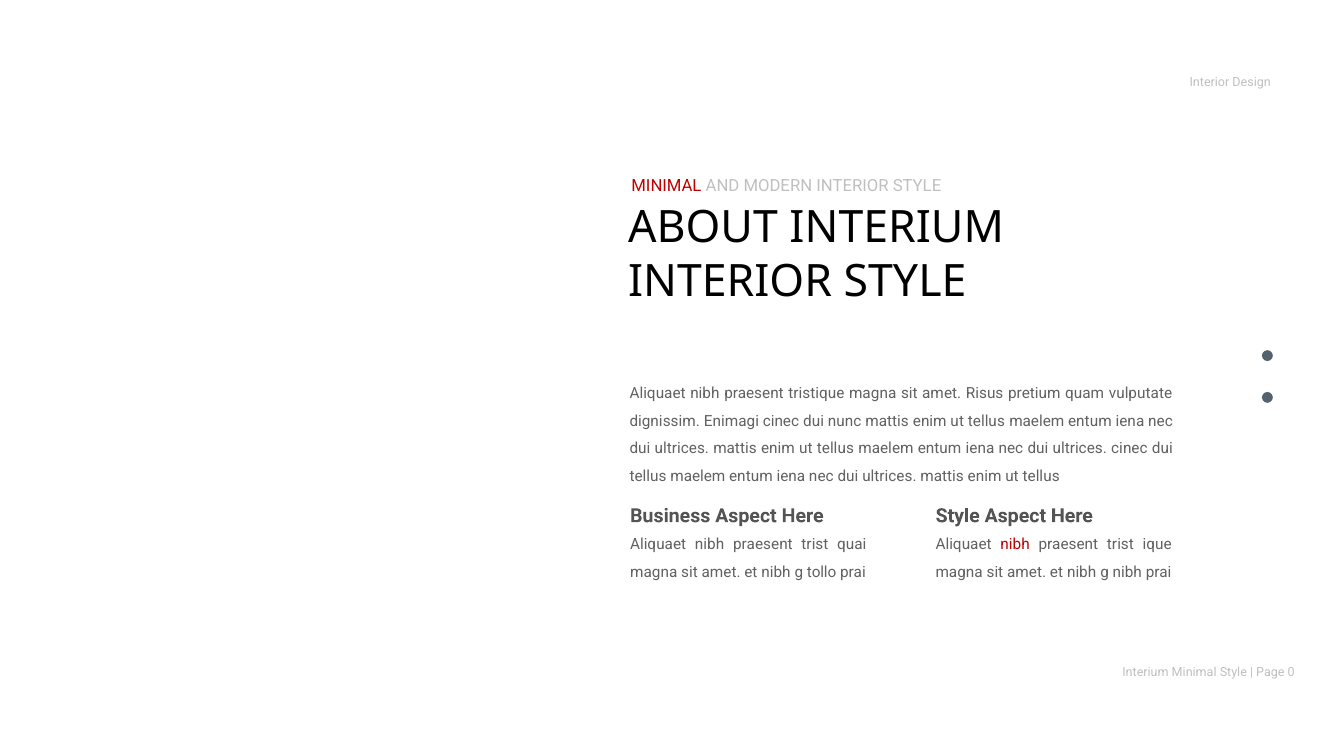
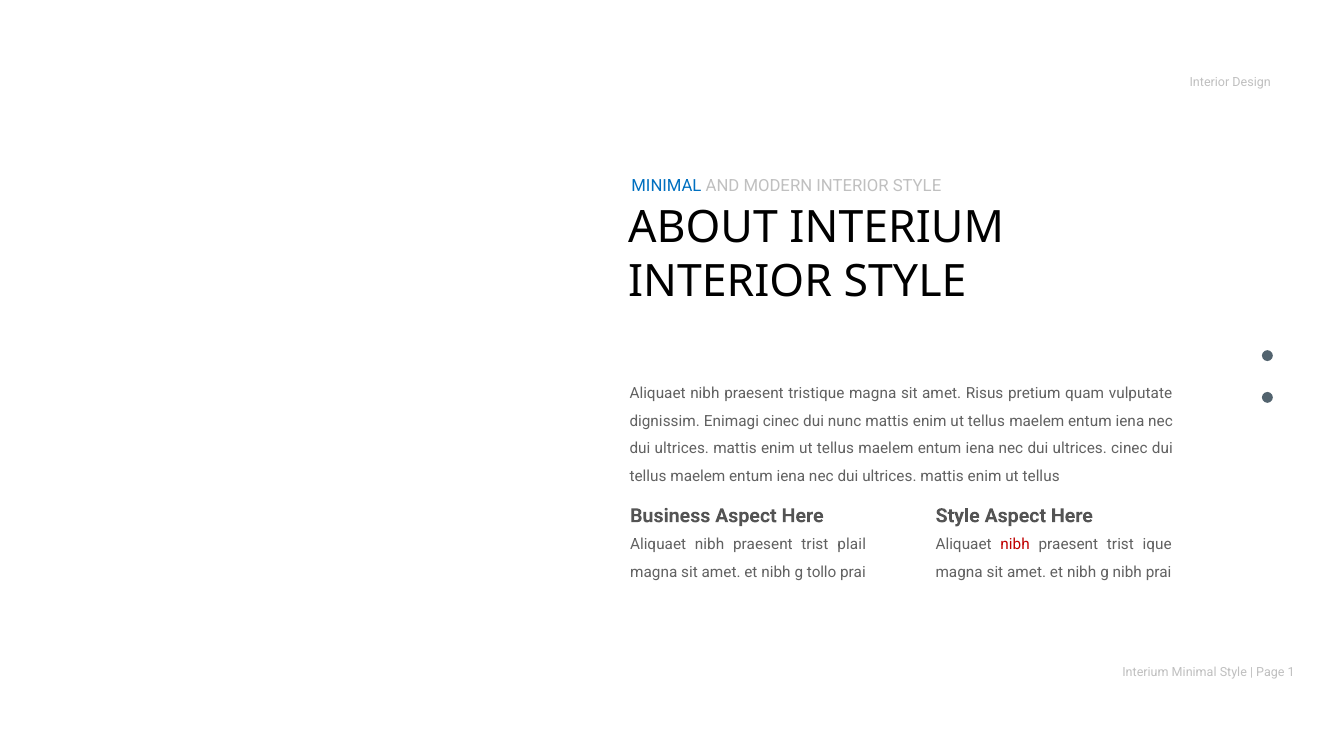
MINIMAL colour: red -> blue (666, 186)
quai: quai -> plail (852, 544)
0: 0 -> 1 (1291, 672)
